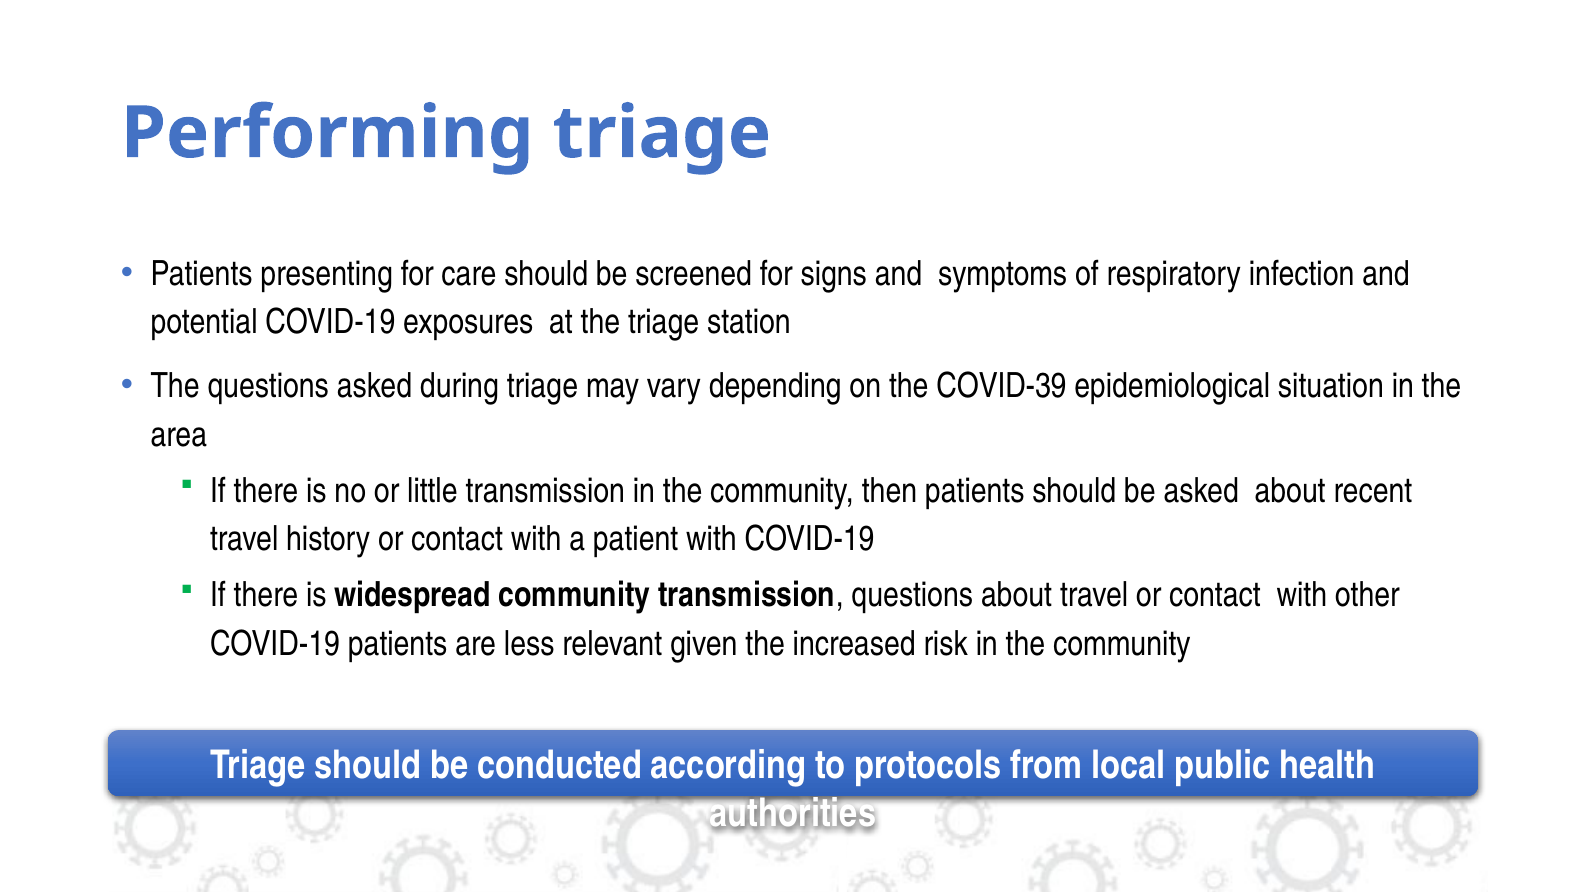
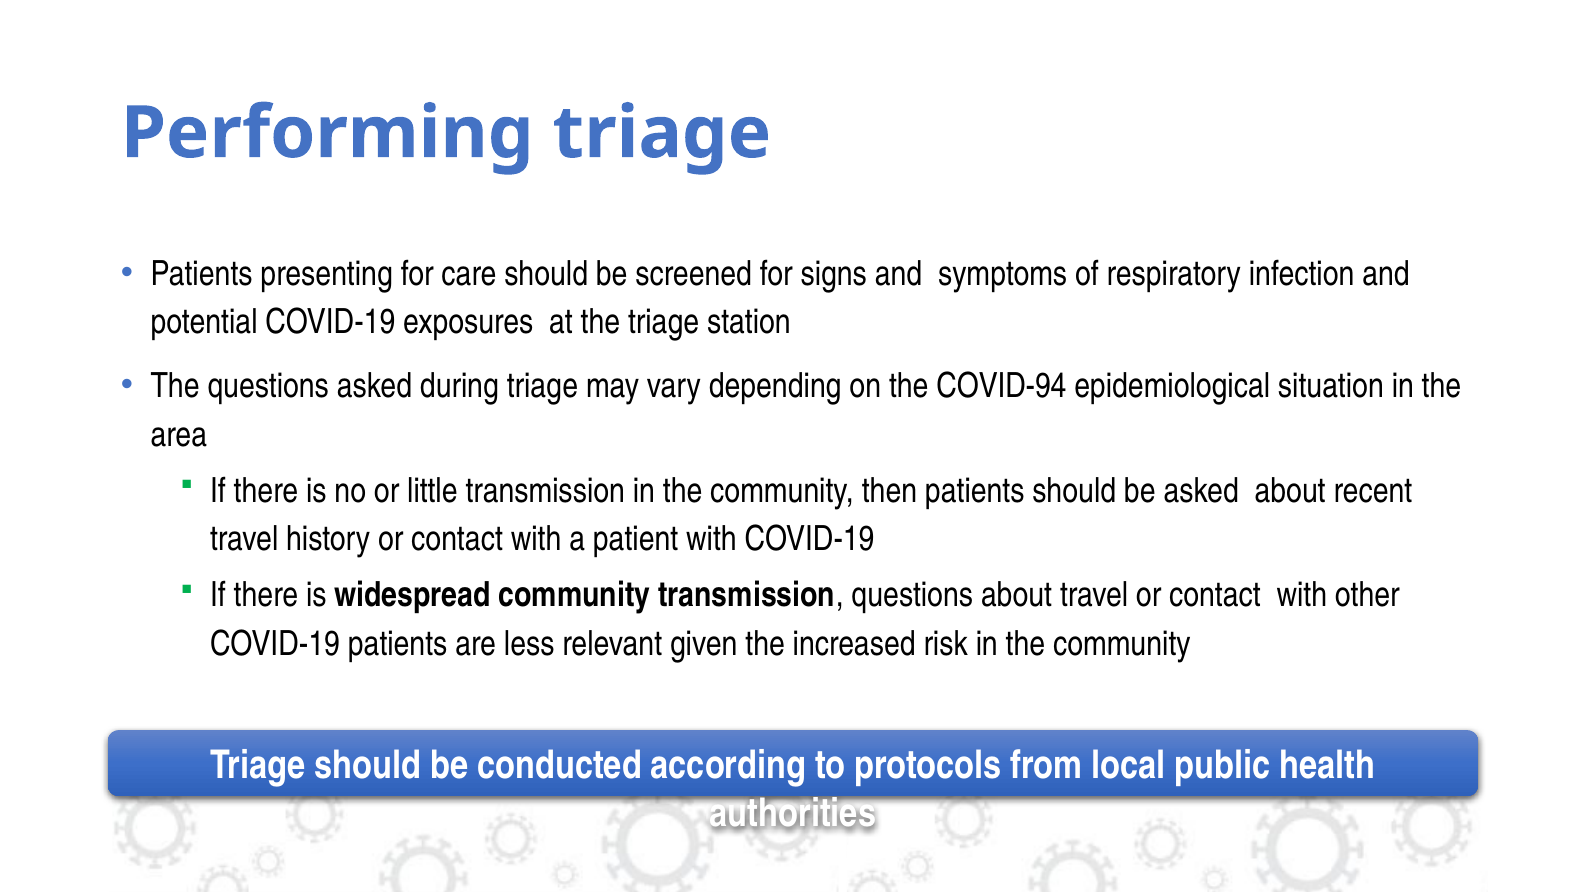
COVID-39: COVID-39 -> COVID-94 (1001, 386)
